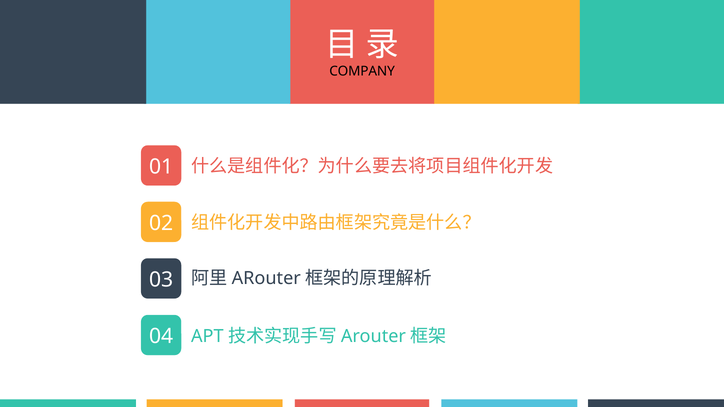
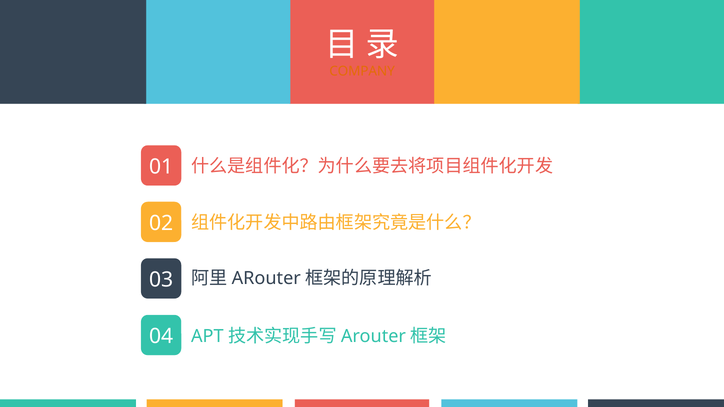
COMPANY colour: black -> orange (362, 72)
